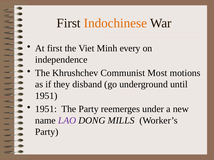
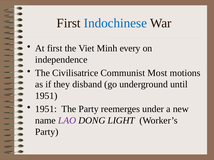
Indochinese colour: orange -> blue (115, 23)
Khrushchev: Khrushchev -> Civilisatrice (75, 73)
MILLS: MILLS -> LIGHT (121, 121)
